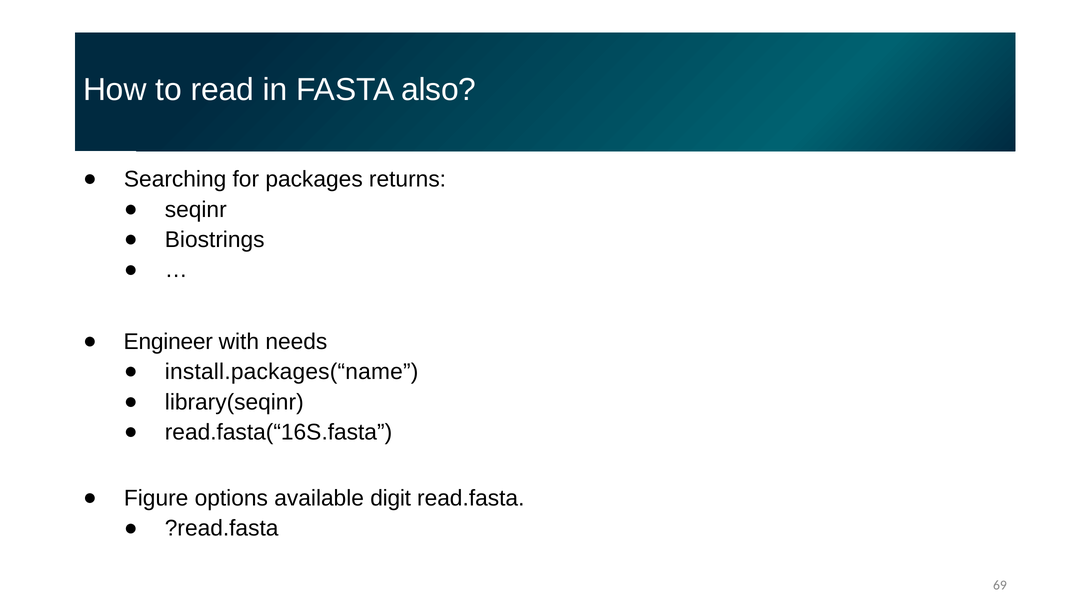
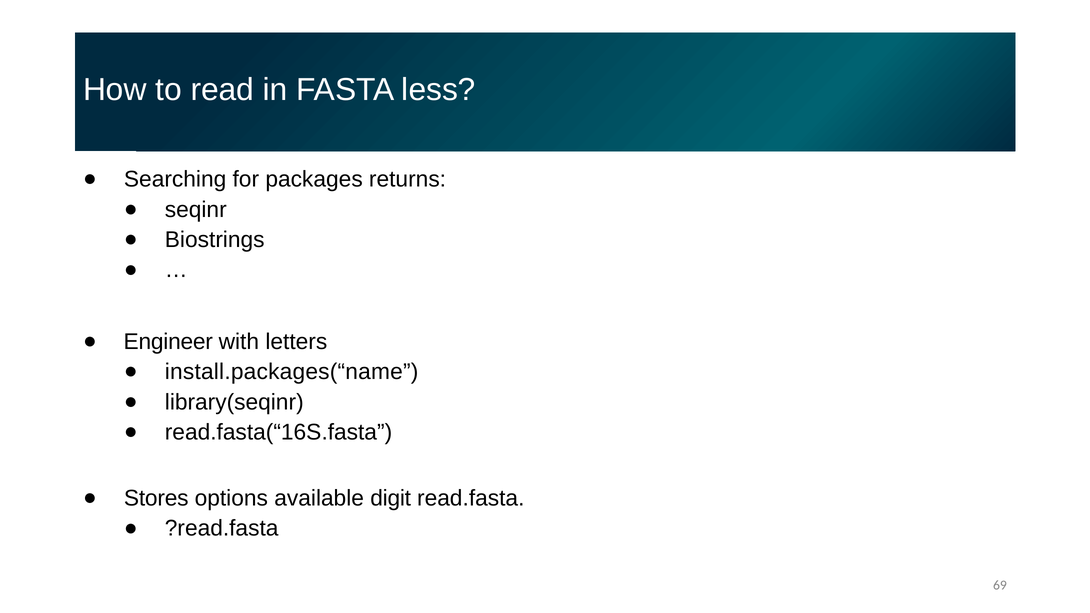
also: also -> less (439, 90)
needs: needs -> letters (296, 342)
Figure: Figure -> Stores (156, 498)
